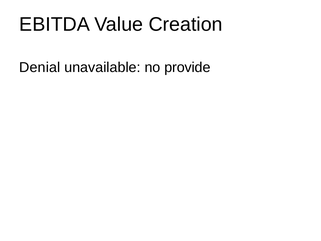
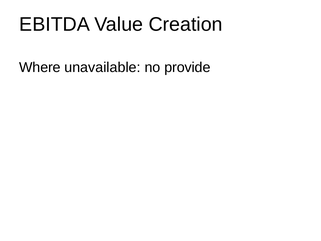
Denial: Denial -> Where (40, 67)
